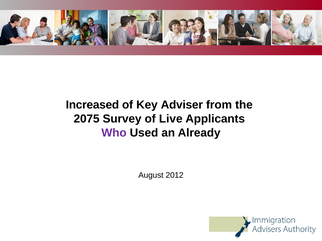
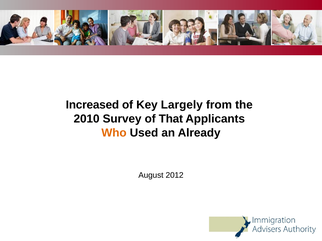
Adviser: Adviser -> Largely (182, 105)
2075: 2075 -> 2010 (87, 119)
Live: Live -> That (171, 119)
Who colour: purple -> orange (114, 133)
